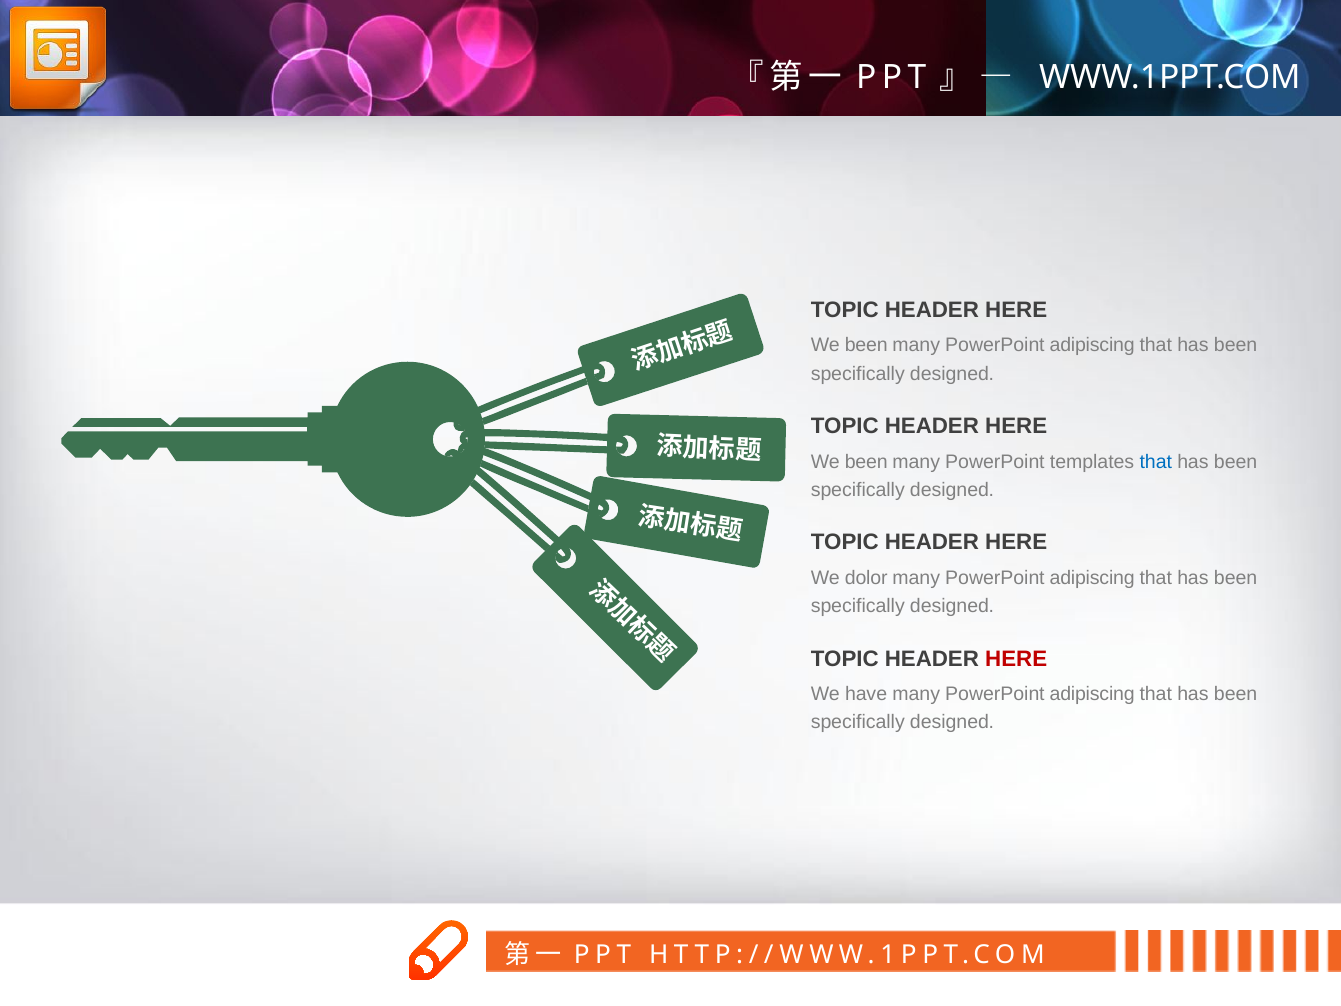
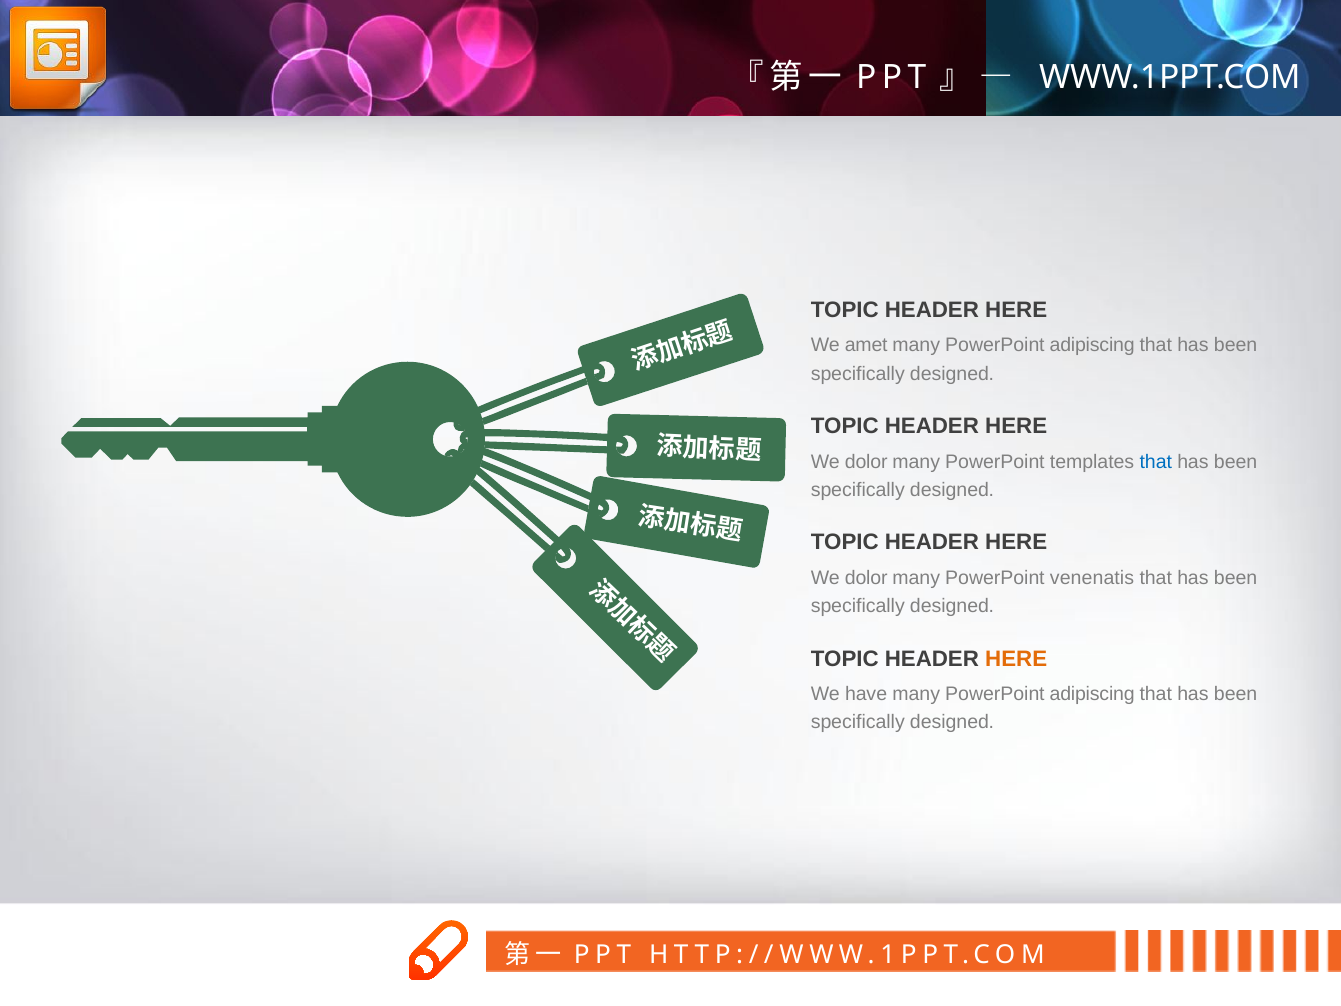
been: been -> amet (866, 345)
been: been -> dolor (866, 462)
adipiscing: adipiscing -> venenatis (1092, 578)
HERE colour: red -> orange (1016, 659)
